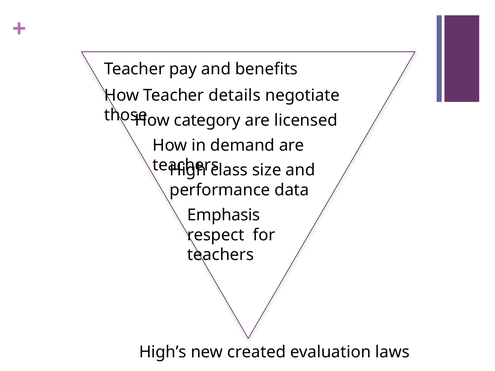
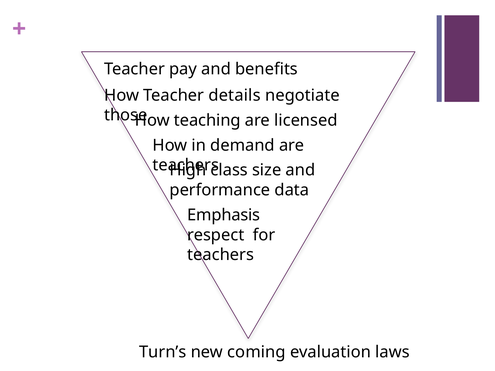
category: category -> teaching (207, 120)
High’s: High’s -> Turn’s (163, 352)
created: created -> coming (256, 352)
